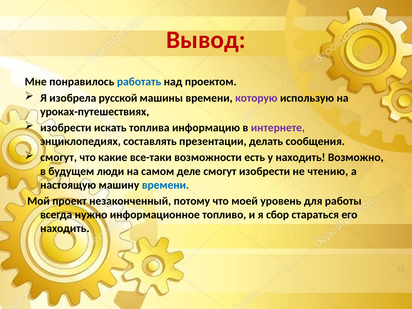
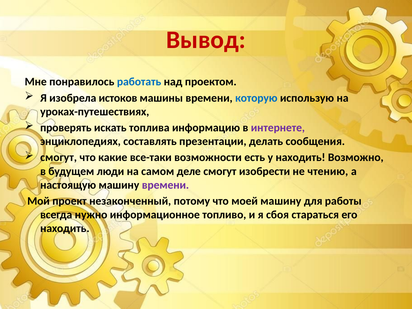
русской: русской -> истоков (118, 98)
которую colour: purple -> blue (256, 98)
изобрести: изобрести -> проверять (66, 128)
времени colour: blue -> purple (165, 185)
моей уровень: уровень -> машину (281, 201)
сбор: сбор -> сбоя (278, 215)
